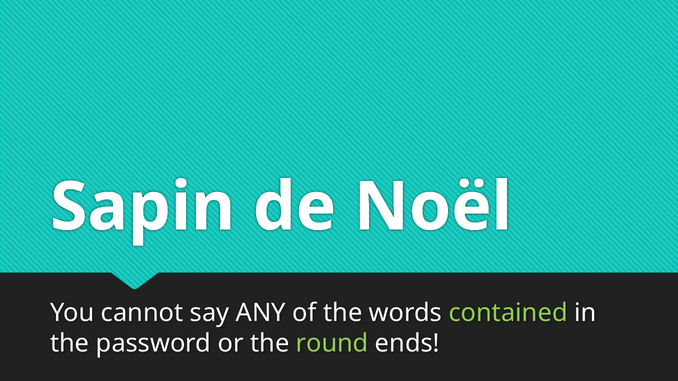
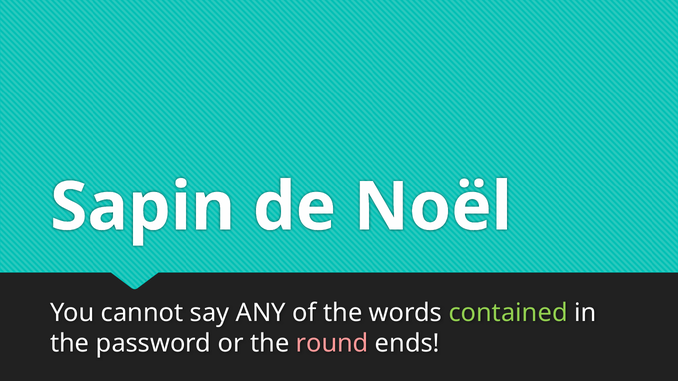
round colour: light green -> pink (332, 344)
